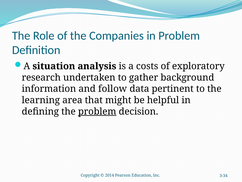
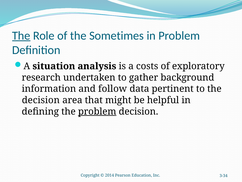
The underline: none -> present (21, 36)
Companies: Companies -> Sometimes (117, 36)
learning: learning -> decision (41, 100)
